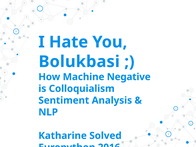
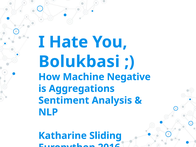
Colloquialism: Colloquialism -> Aggregations (82, 89)
Solved: Solved -> Sliding (106, 136)
